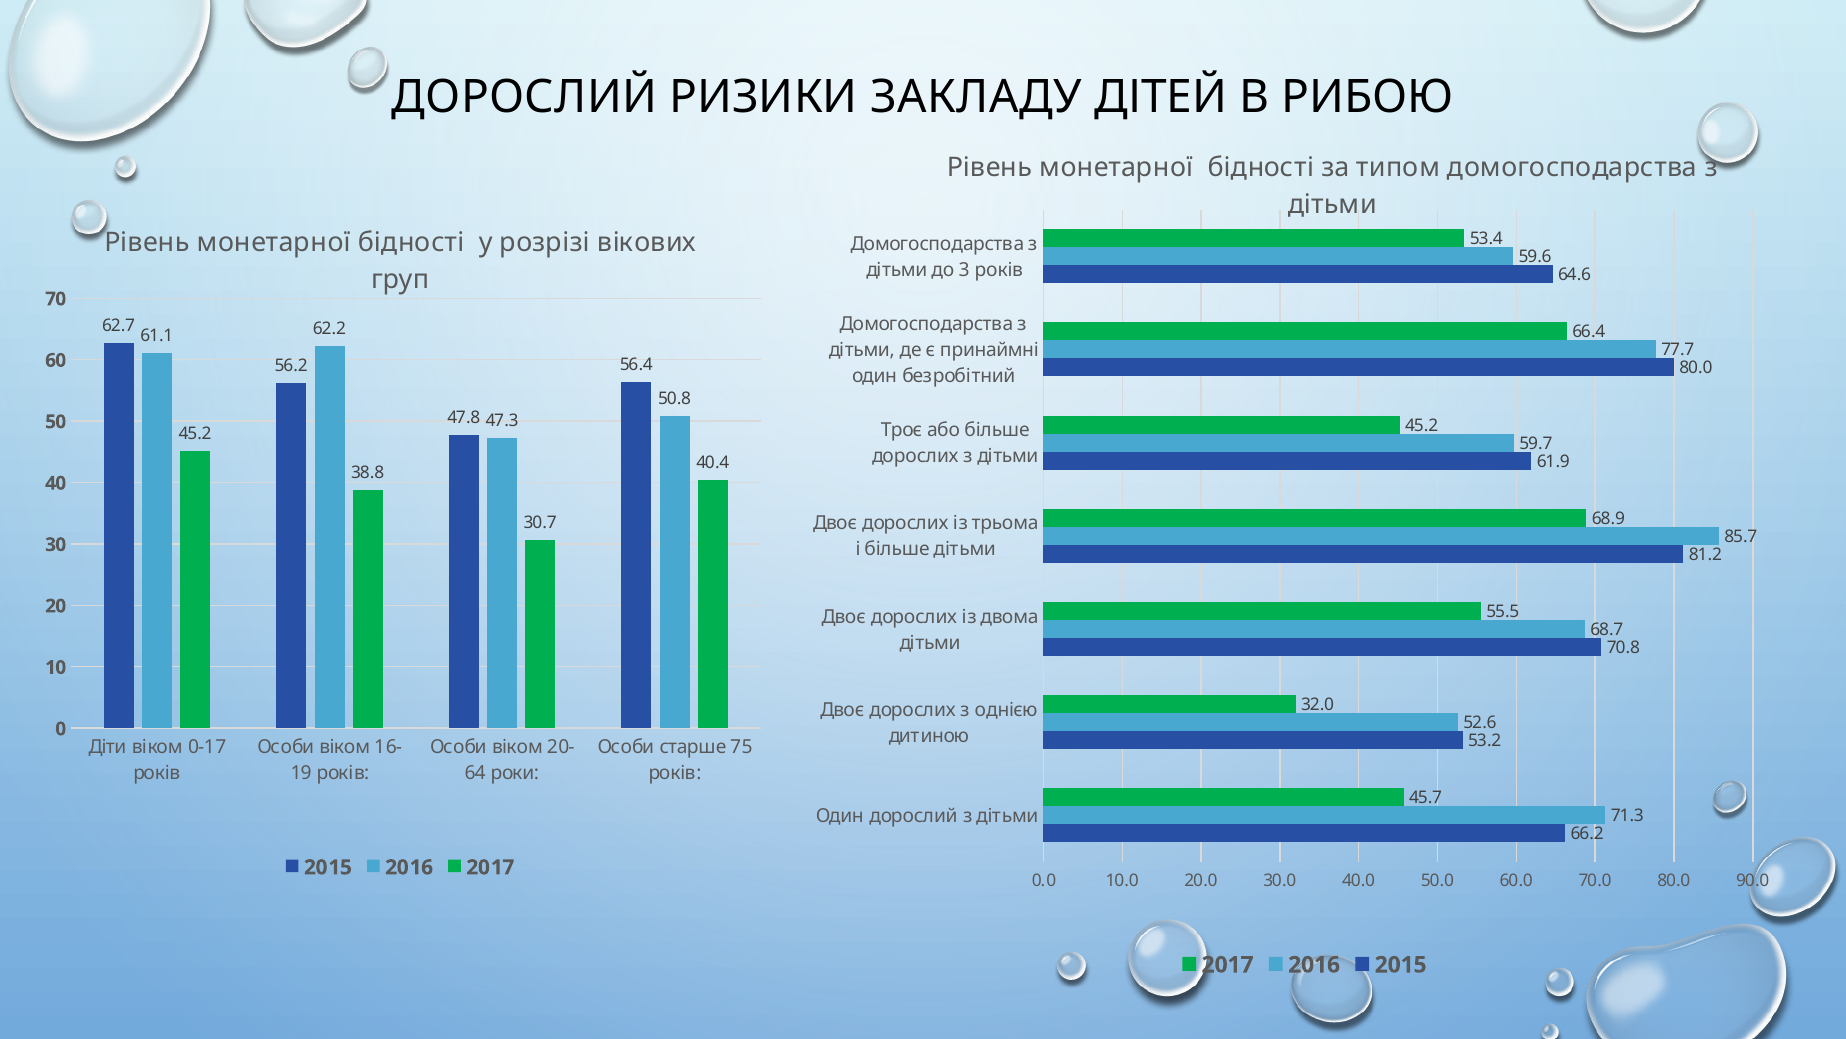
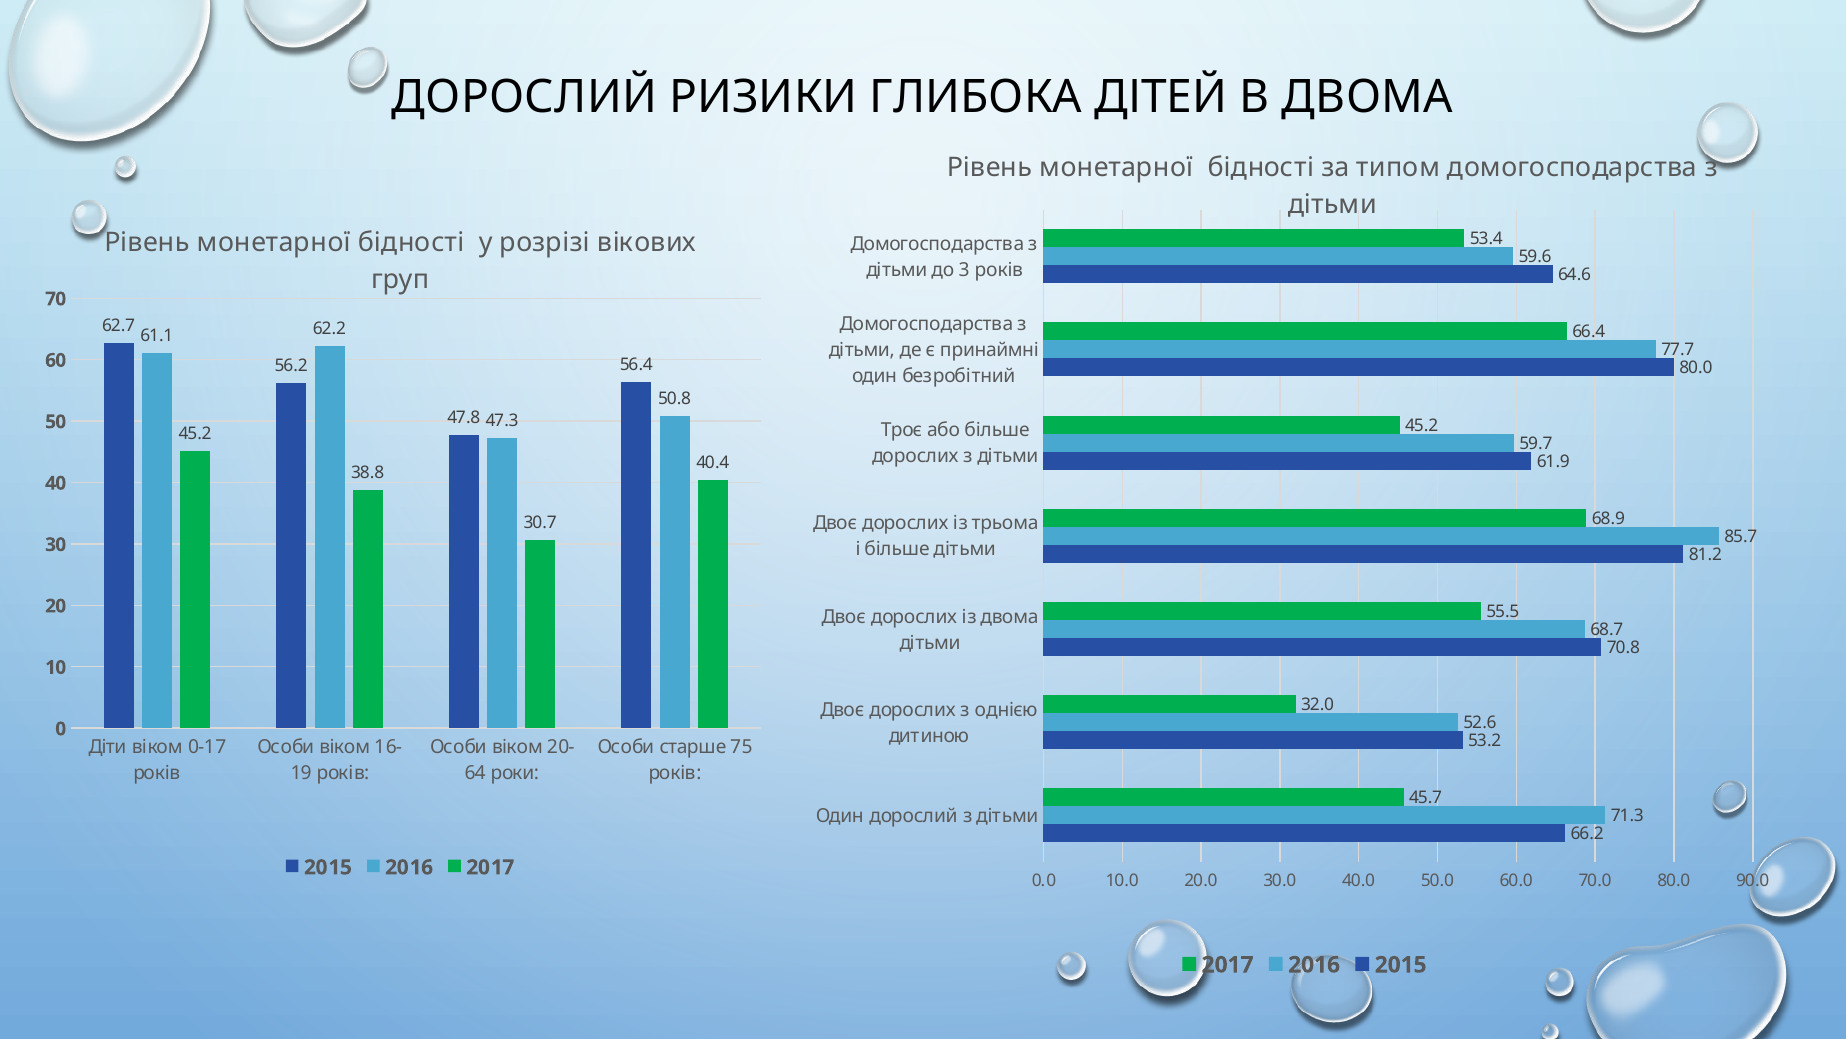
ЗАКЛАДУ: ЗАКЛАДУ -> ГЛИБОКА (976, 97)
В РИБОЮ: РИБОЮ -> ДВОМА (1367, 97)
